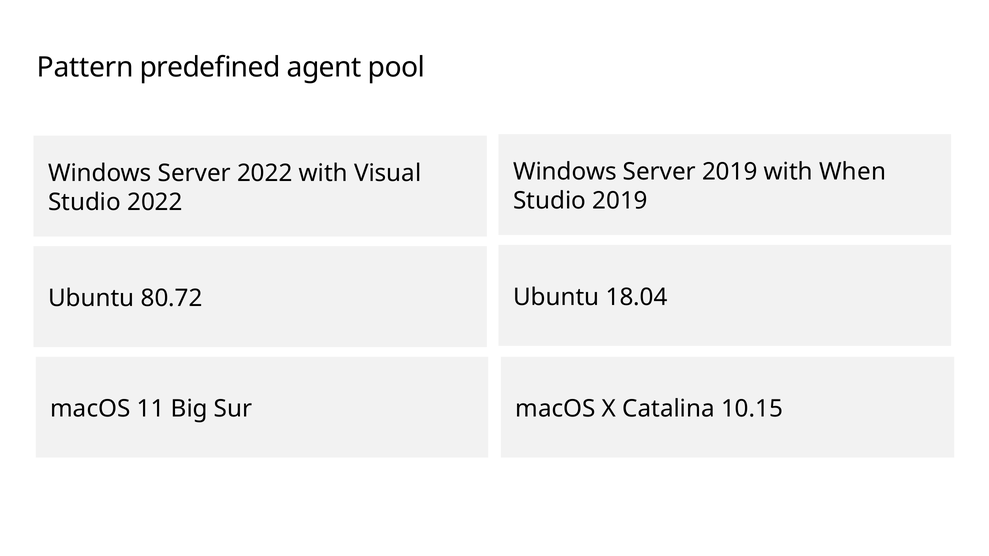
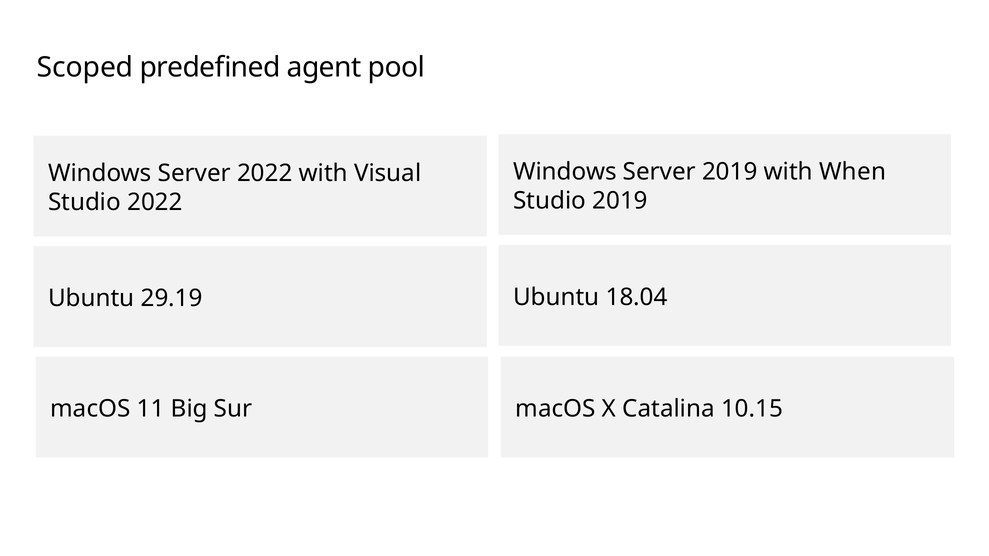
Pattern: Pattern -> Scoped (85, 68)
80.72: 80.72 -> 29.19 (172, 298)
